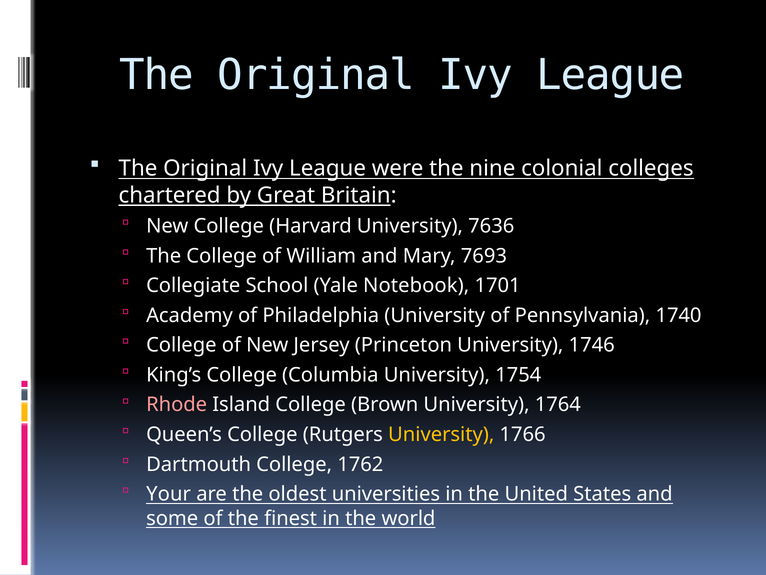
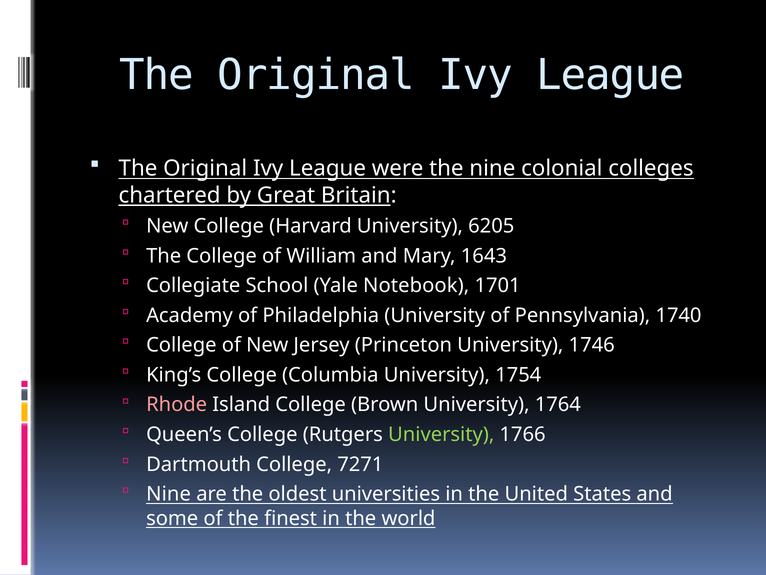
7636: 7636 -> 6205 (491, 226)
7693: 7693 -> 1643 (484, 256)
University colour: yellow -> light green (441, 434)
1762: 1762 -> 7271 (360, 464)
Your: Your -> Nine (169, 494)
